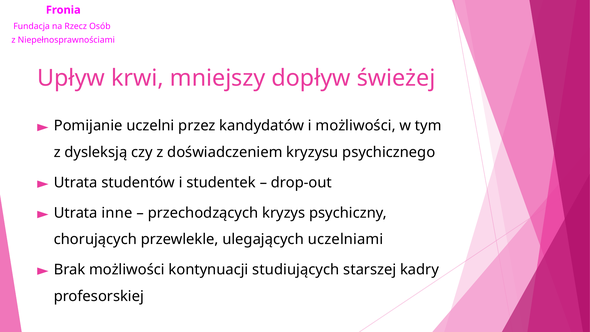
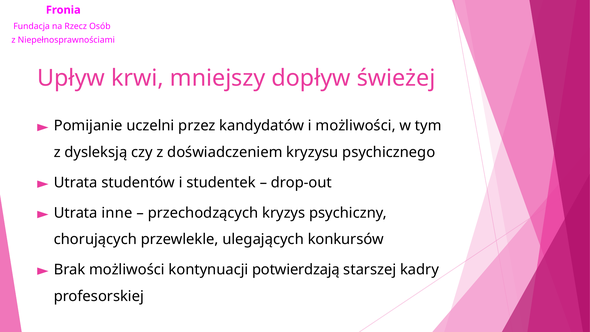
uczelniami: uczelniami -> konkursów (346, 239)
studiujących: studiujących -> potwierdzają (296, 270)
